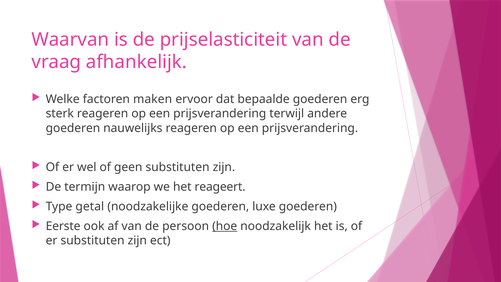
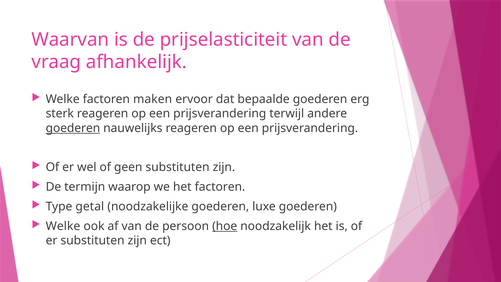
goederen underline: none -> present (73, 128)
het reageert: reageert -> factoren (220, 187)
Eerste: Eerste -> Welke (63, 226)
